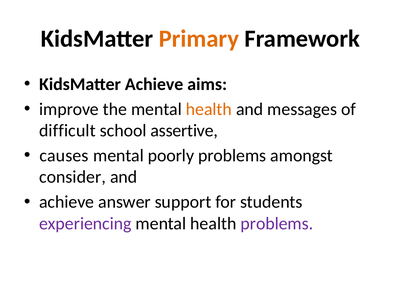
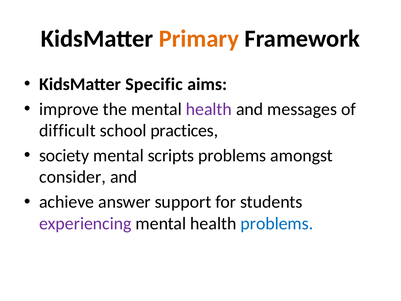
KidsMatter Achieve: Achieve -> Specific (154, 84)
health colour: orange -> purple (209, 109)
assertive: assertive -> practices (184, 131)
causes: causes -> society (64, 155)
poorly: poorly -> scripts (171, 155)
problems colour: purple -> blue (277, 223)
